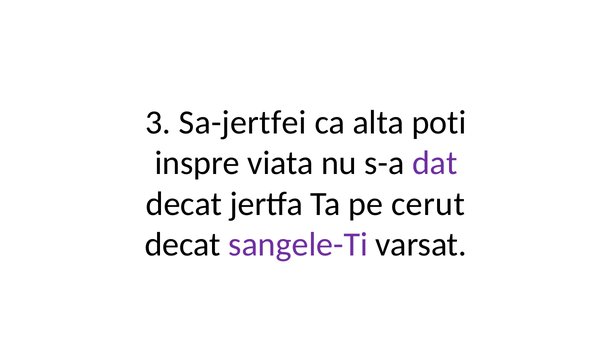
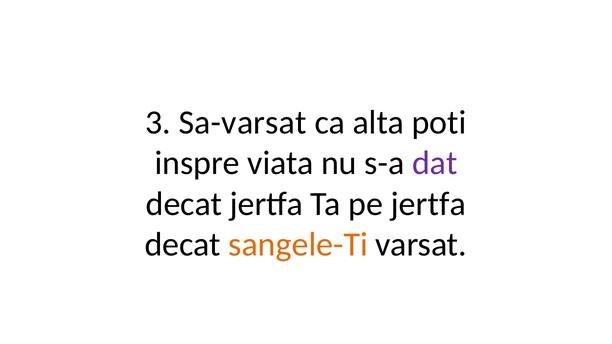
Sa-jertfei: Sa-jertfei -> Sa-varsat (243, 123)
pe cerut: cerut -> jertfa (428, 204)
sangele-Ti colour: purple -> orange (298, 245)
